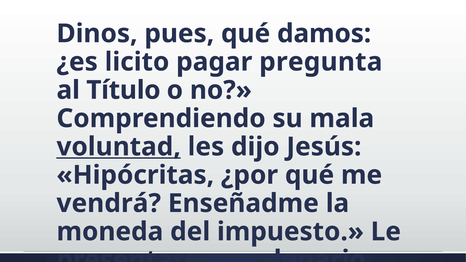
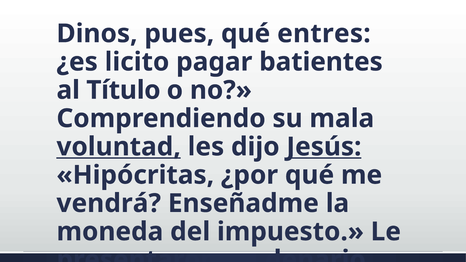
damos: damos -> entres (324, 34)
pregunta: pregunta -> batientes (321, 62)
Jesús underline: none -> present (324, 147)
